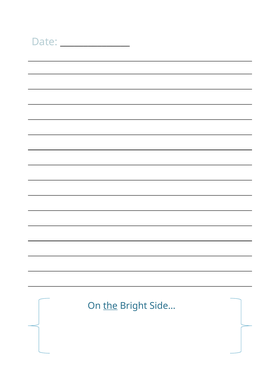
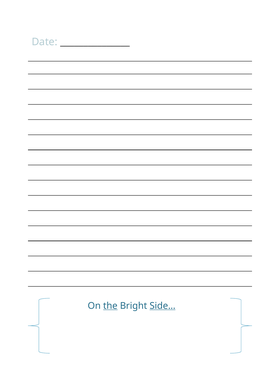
Side… underline: none -> present (163, 305)
